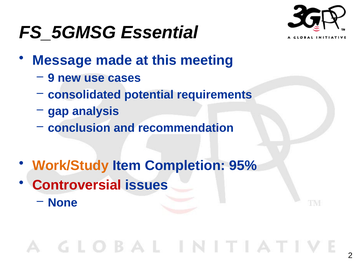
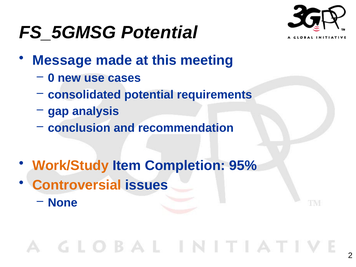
FS_5GMSG Essential: Essential -> Potential (159, 33)
9: 9 -> 0 (51, 78)
Controversial colour: red -> orange (77, 185)
